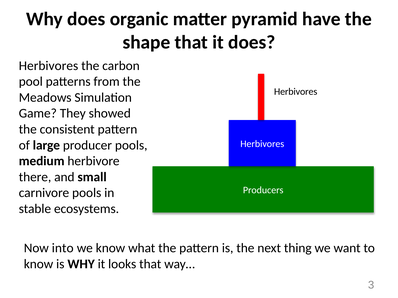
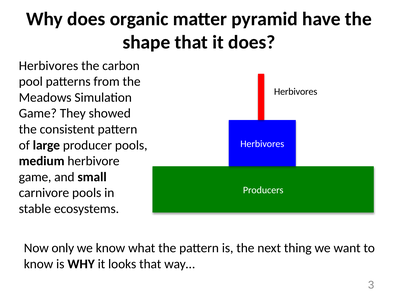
there: there -> game (35, 177)
into: into -> only (63, 248)
